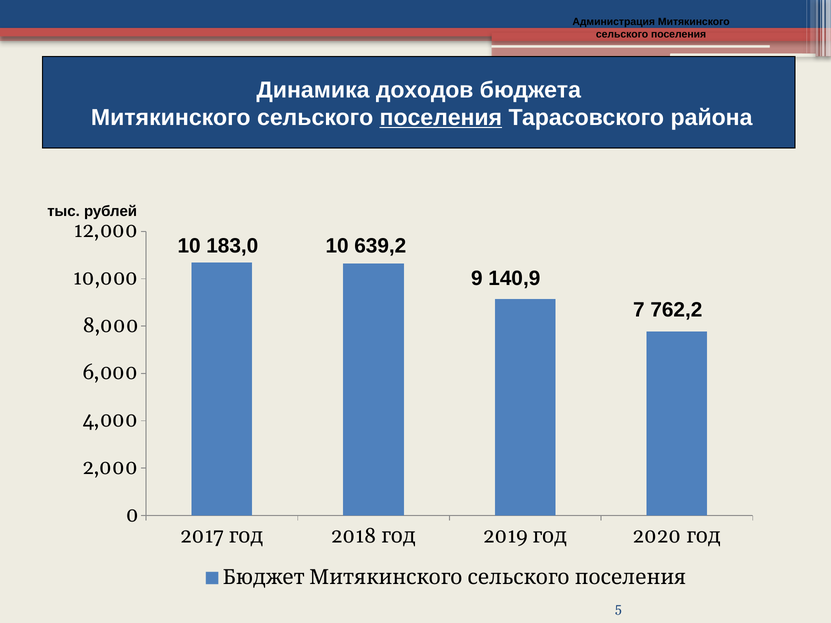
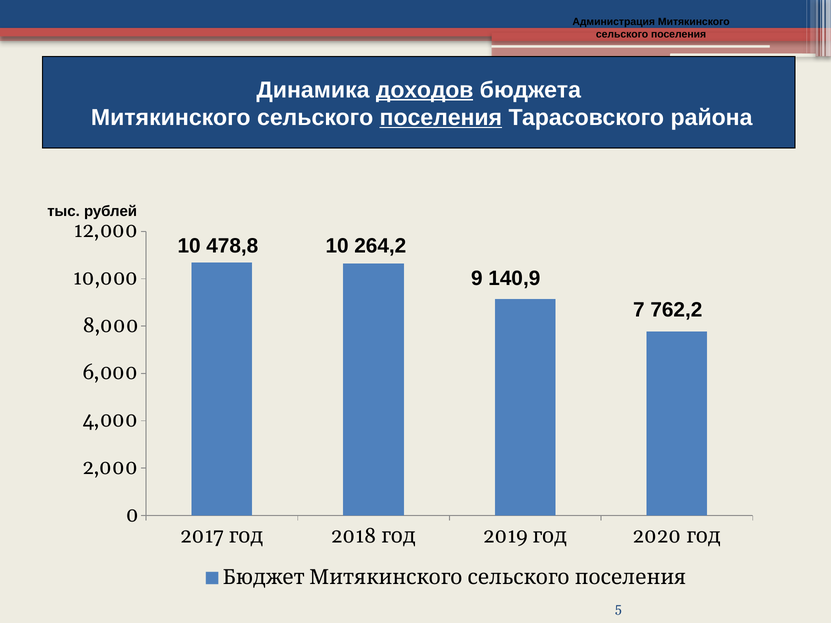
доходов underline: none -> present (425, 90)
183,0: 183,0 -> 478,8 (232, 246)
639,2: 639,2 -> 264,2 (380, 246)
